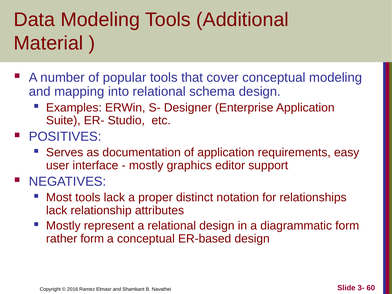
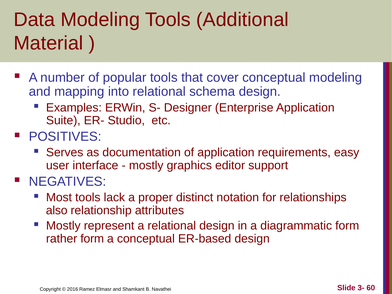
lack: lack -> also (57, 210)
